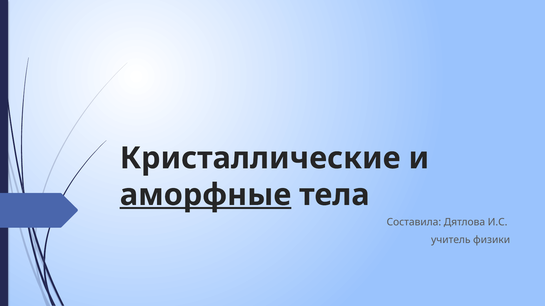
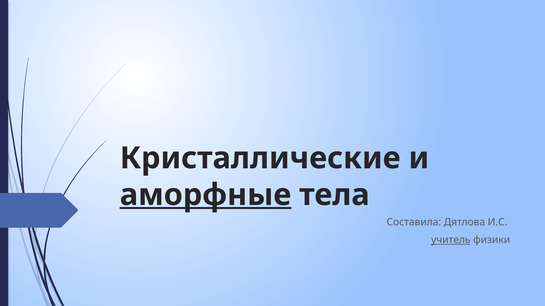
учитель underline: none -> present (451, 240)
